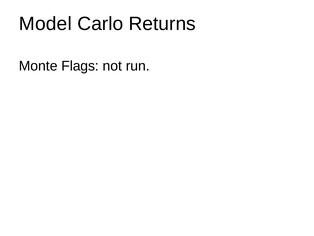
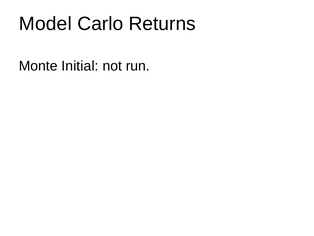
Flags: Flags -> Initial (80, 66)
